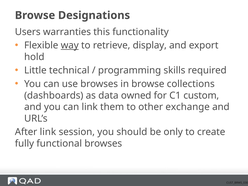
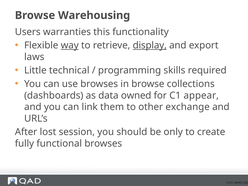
Designations: Designations -> Warehousing (94, 15)
display underline: none -> present (150, 45)
hold: hold -> laws (34, 57)
custom: custom -> appear (201, 95)
After link: link -> lost (48, 132)
